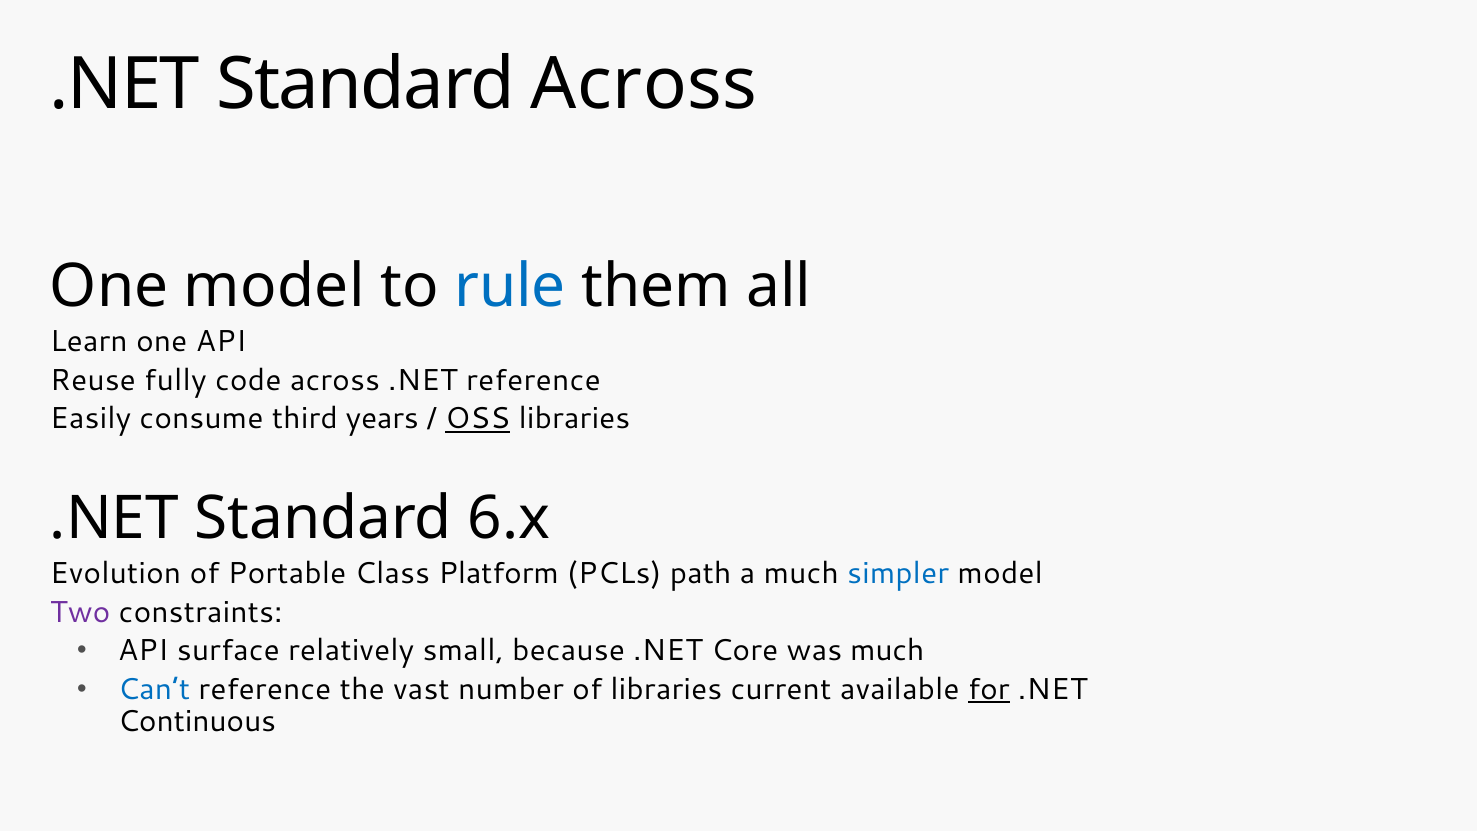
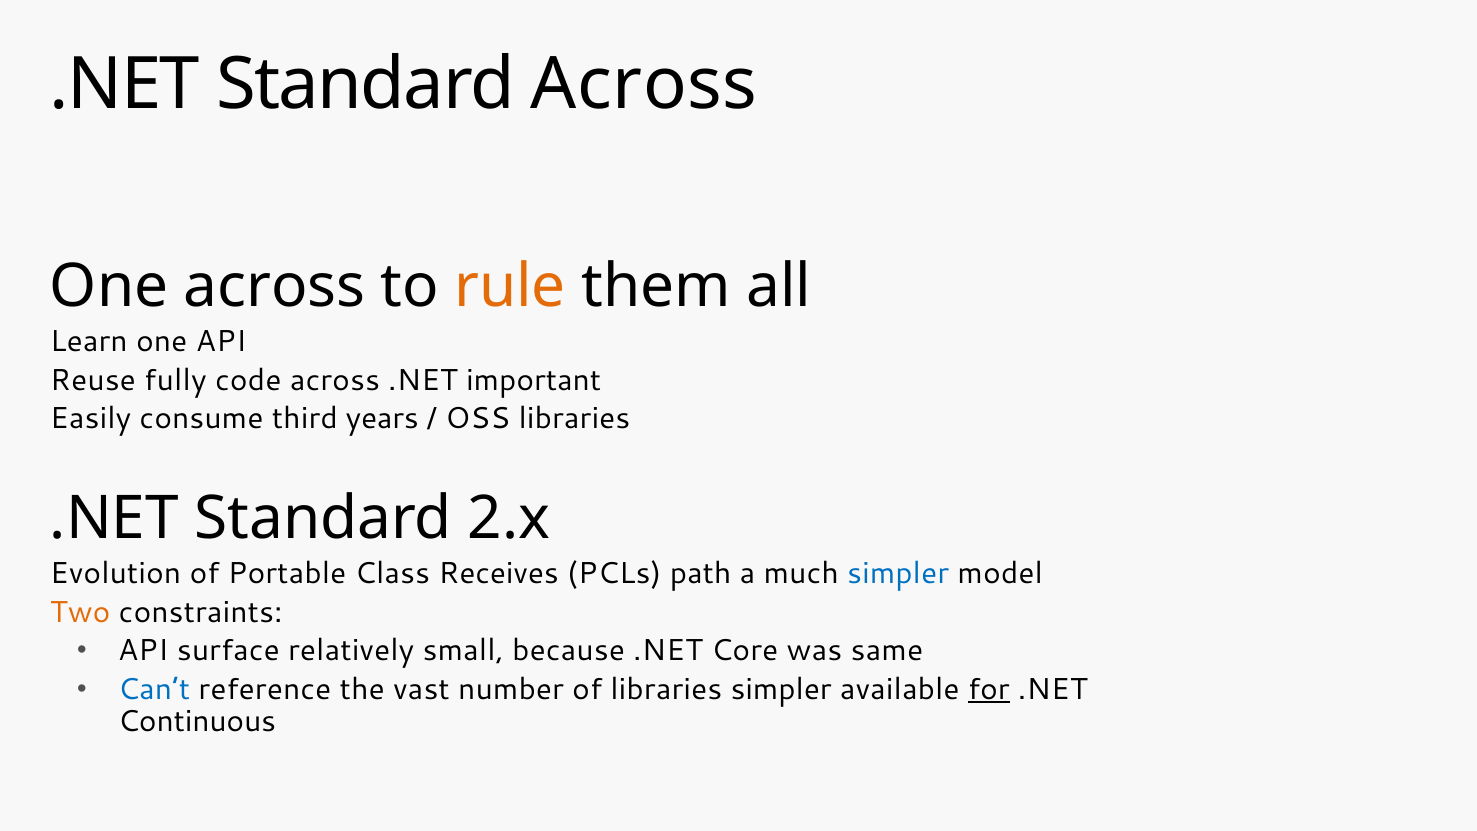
One model: model -> across (274, 286)
rule colour: blue -> orange (510, 286)
.NET reference: reference -> important (534, 380)
OSS underline: present -> none (478, 419)
6.x: 6.x -> 2.x (509, 518)
Platform: Platform -> Receives (499, 573)
Two colour: purple -> orange (80, 612)
was much: much -> same (887, 650)
libraries current: current -> simpler (781, 689)
